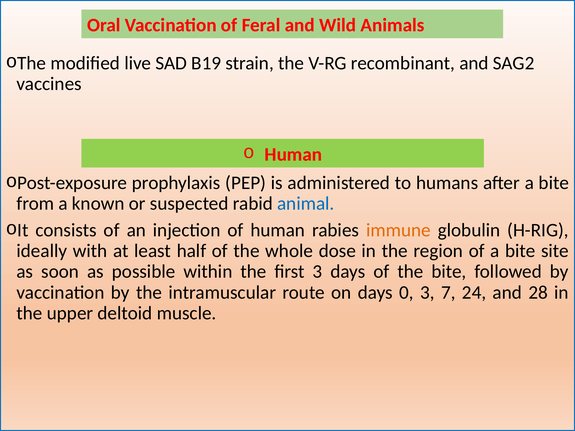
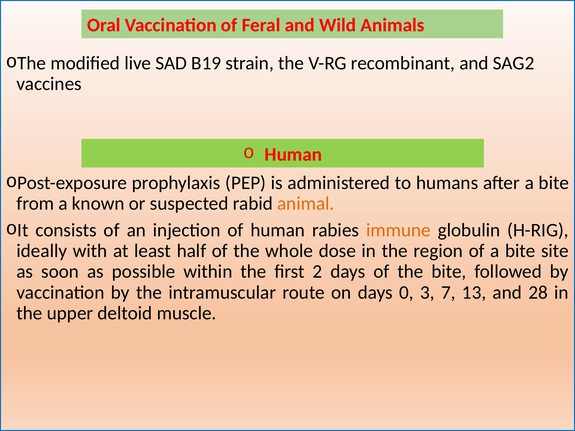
animal colour: blue -> orange (306, 204)
first 3: 3 -> 2 (318, 272)
24: 24 -> 13 (474, 293)
